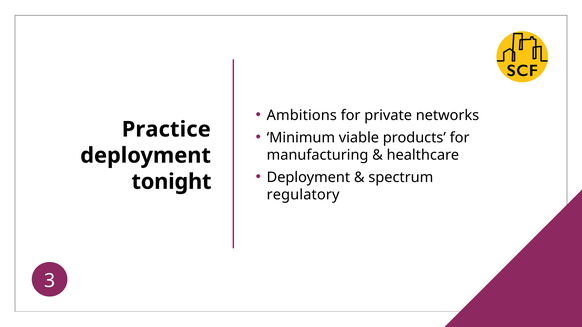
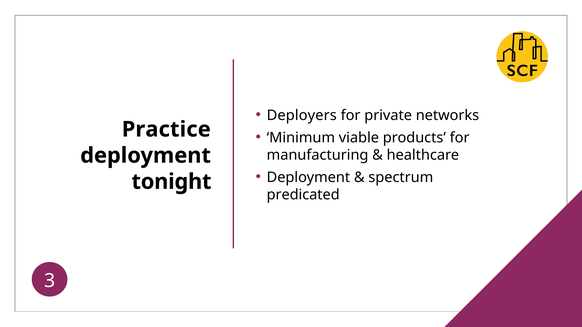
Ambitions: Ambitions -> Deployers (302, 115)
regulatory: regulatory -> predicated (303, 195)
